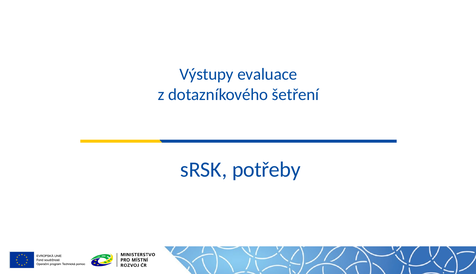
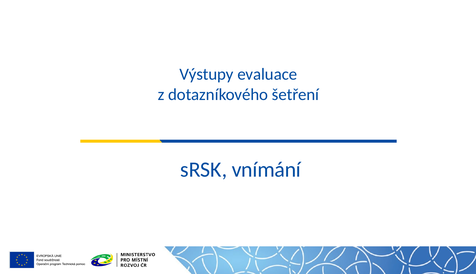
potřeby: potřeby -> vnímání (266, 170)
